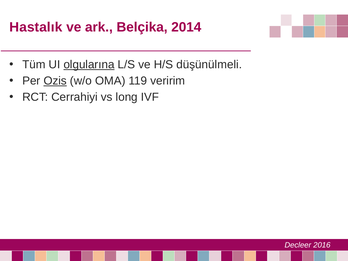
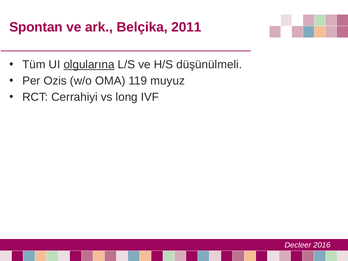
Hastalık: Hastalık -> Spontan (36, 27)
2014: 2014 -> 2011 (186, 27)
Ozis underline: present -> none (55, 81)
veririm: veririm -> muyuz (168, 81)
